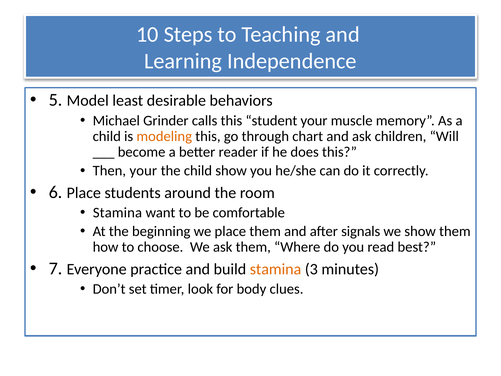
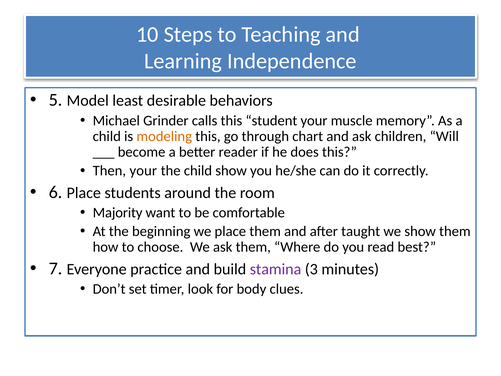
Stamina: Stamina -> Majority (118, 213)
signals: signals -> taught (361, 231)
stamina colour: orange -> purple (276, 269)
